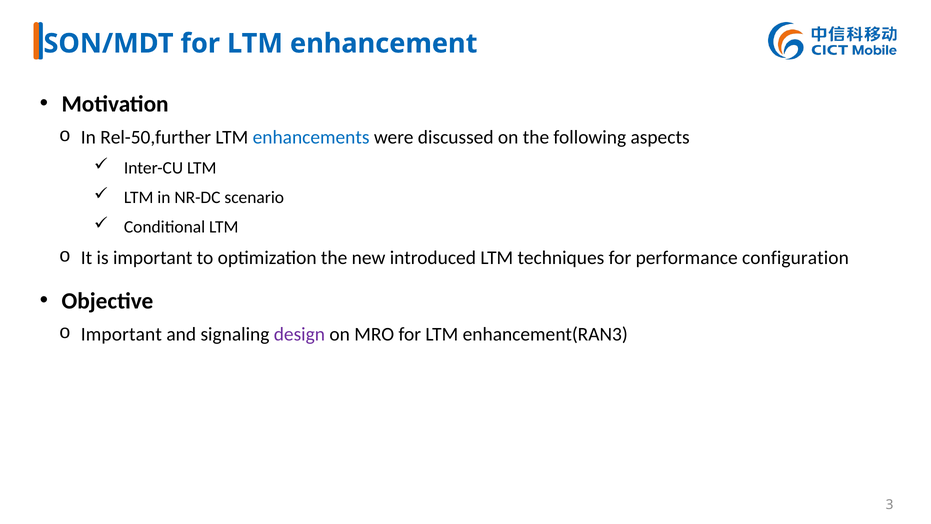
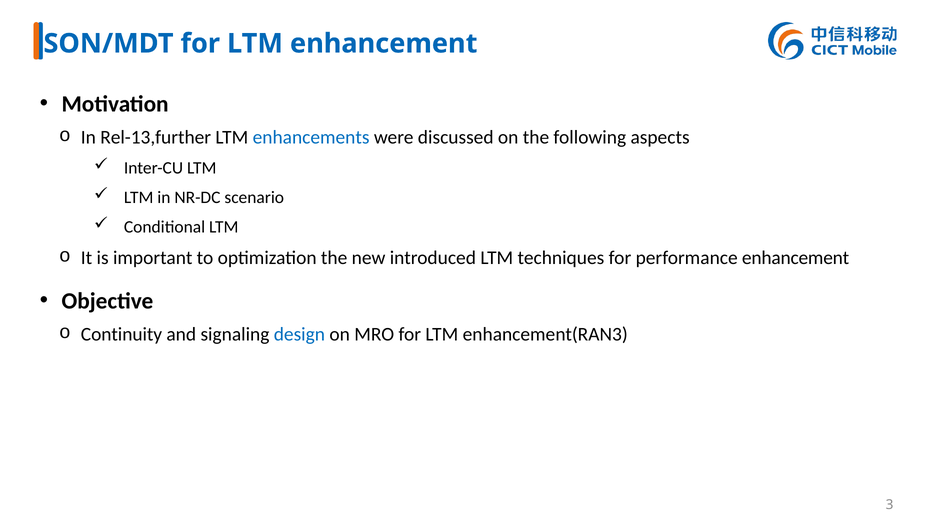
Rel-50,further: Rel-50,further -> Rel-13,further (156, 137)
performance configuration: configuration -> enhancement (796, 257)
Important: Important -> Continuity (121, 334)
design colour: purple -> blue (299, 334)
